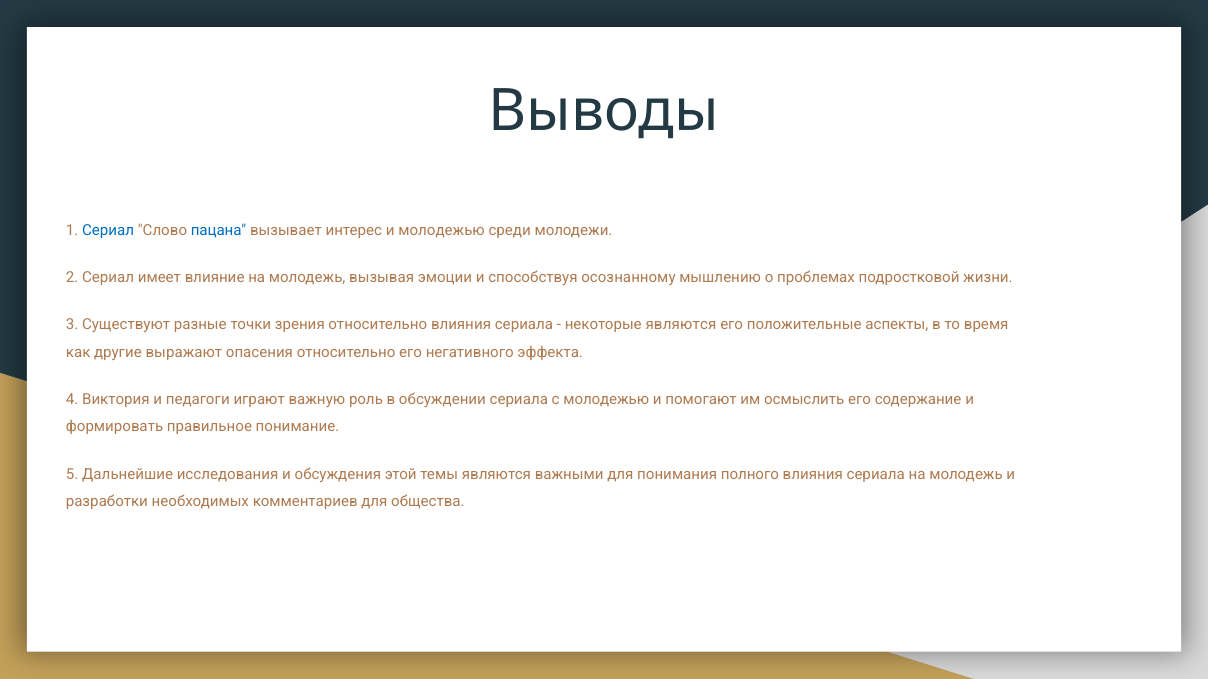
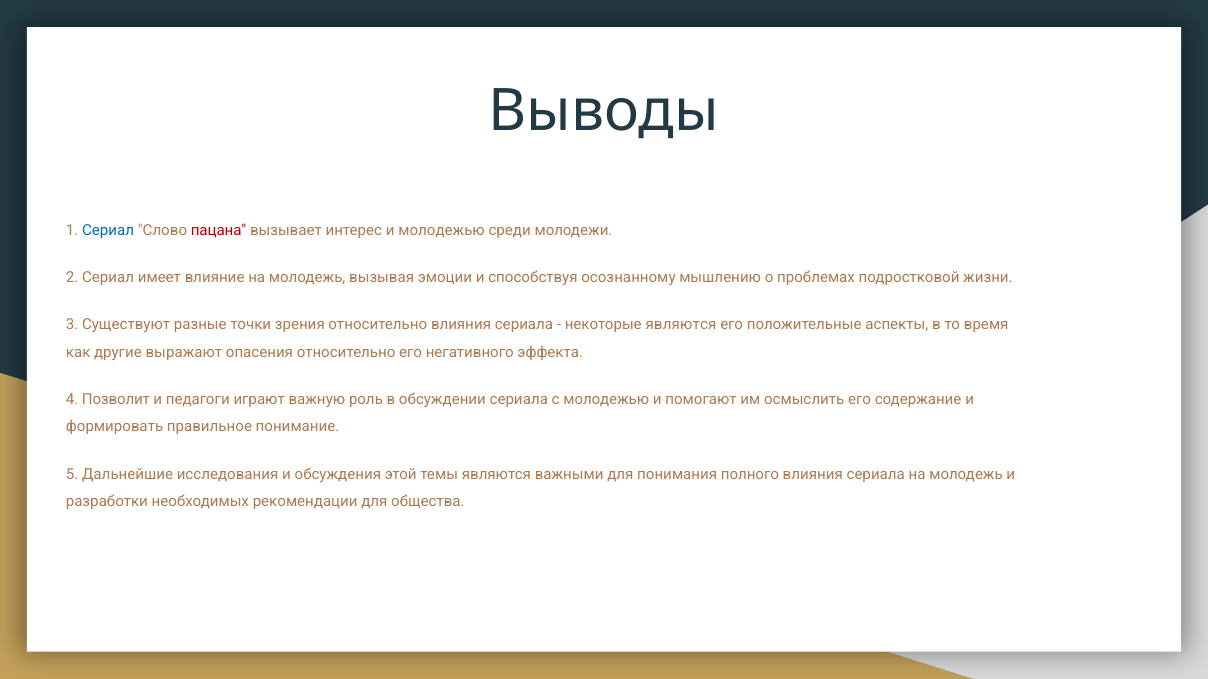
пацана colour: blue -> red (219, 230)
Виктория: Виктория -> Позволит (116, 400)
комментариев: комментариев -> рекомендации (305, 502)
